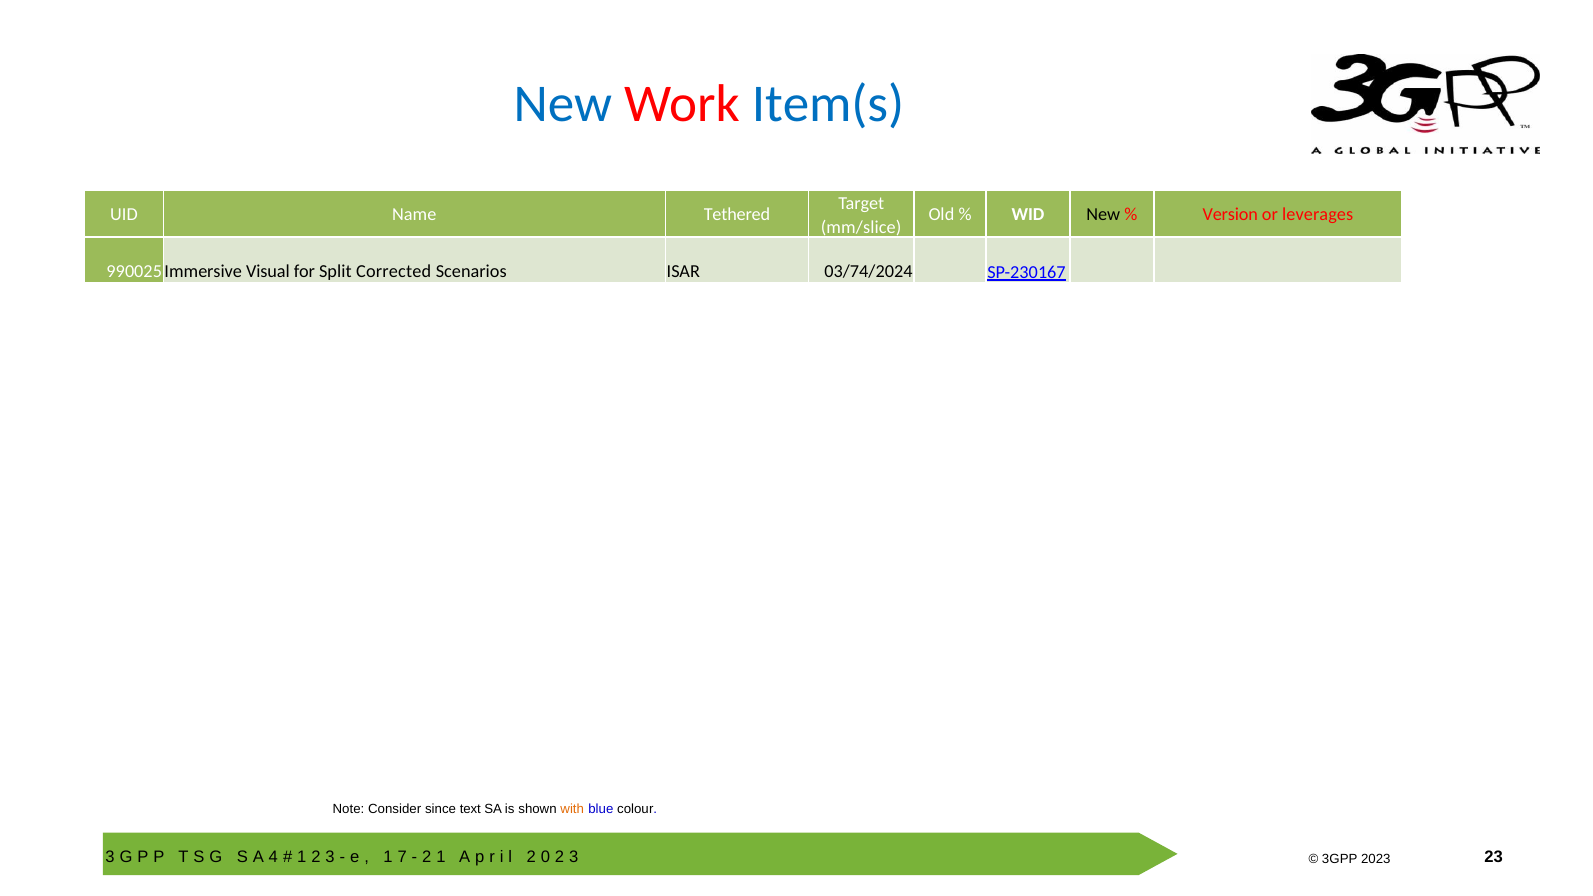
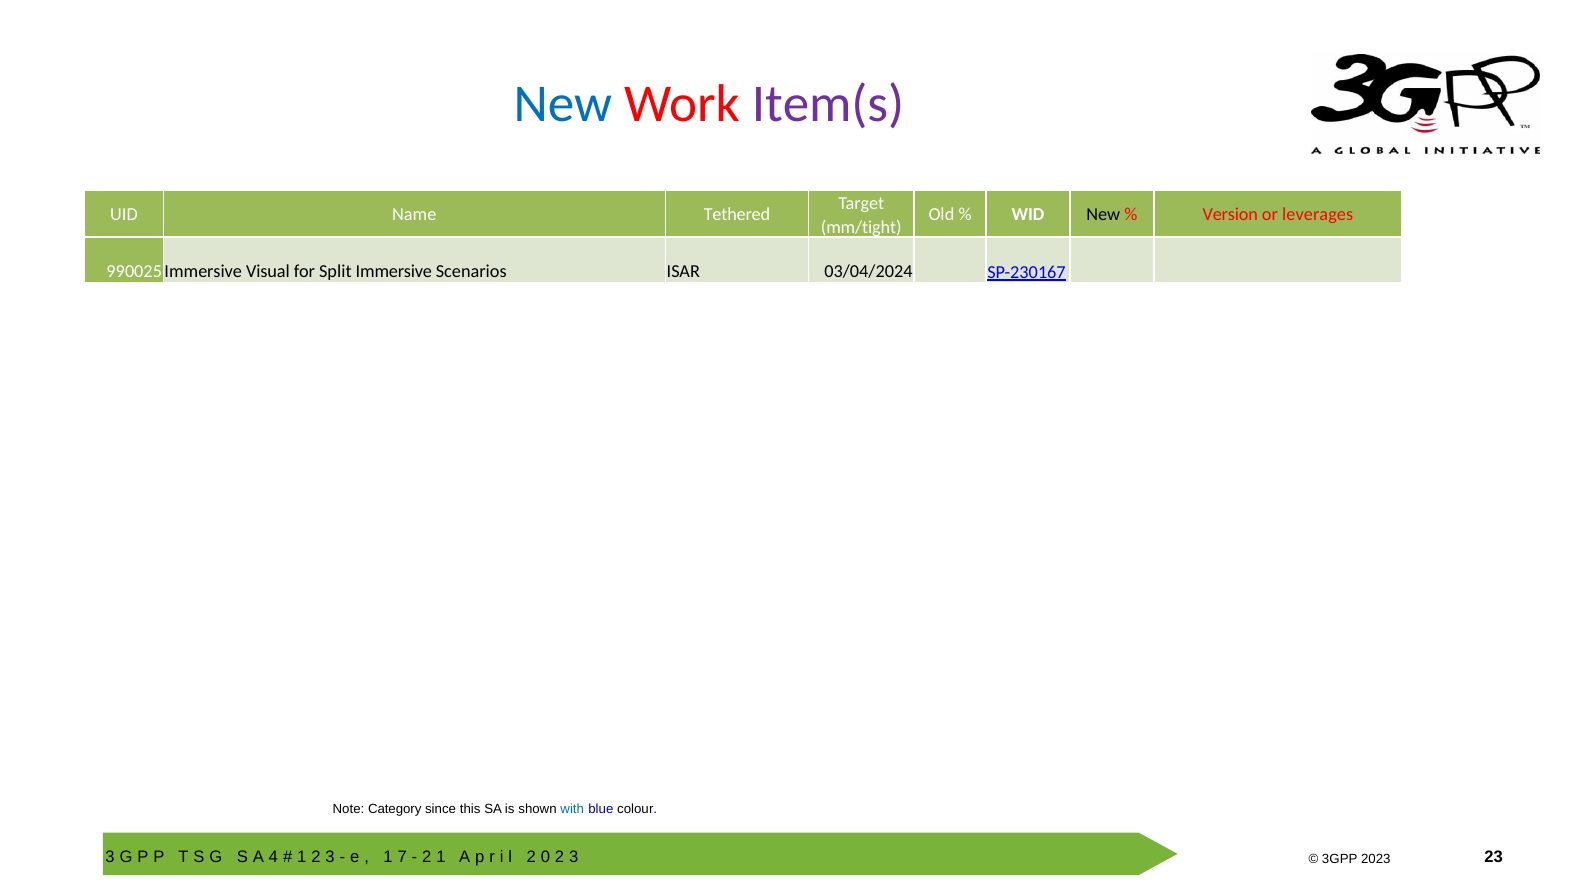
Item(s colour: blue -> purple (828, 104)
mm/slice: mm/slice -> mm/tight (861, 227)
Corrected: Corrected -> Immersive (394, 272)
03/74/2024: 03/74/2024 -> 03/04/2024 (868, 272)
Consider: Consider -> Category (395, 810)
text: text -> this (470, 810)
with colour: orange -> blue (572, 810)
